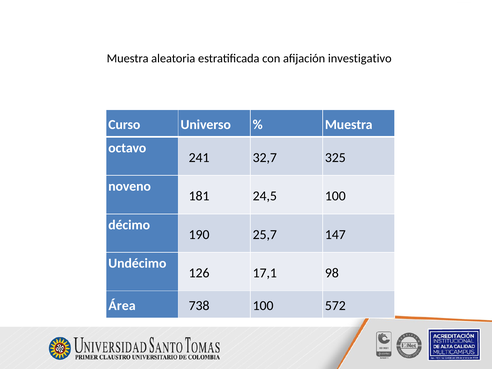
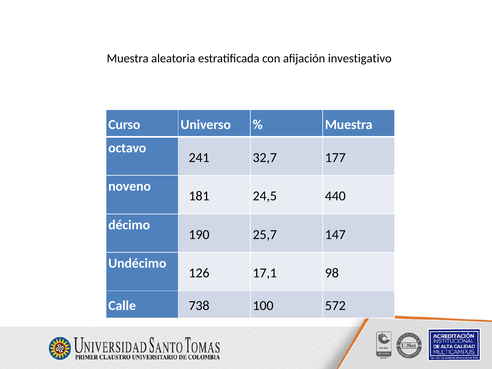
325: 325 -> 177 (335, 158)
24,5 100: 100 -> 440 (335, 196)
Área: Área -> Calle (122, 306)
